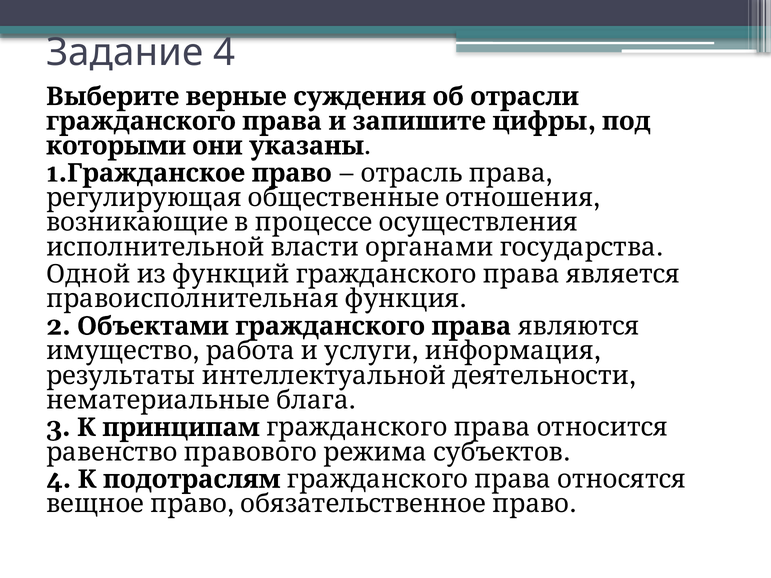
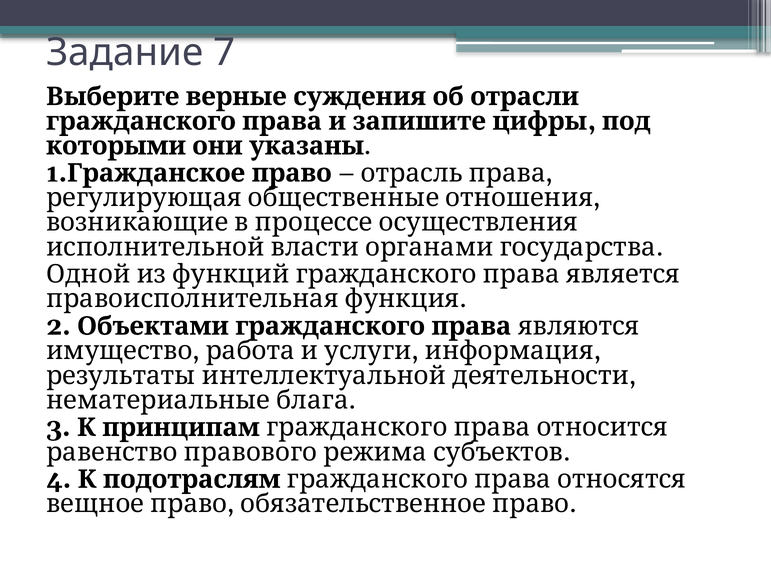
Задание 4: 4 -> 7 (224, 53)
